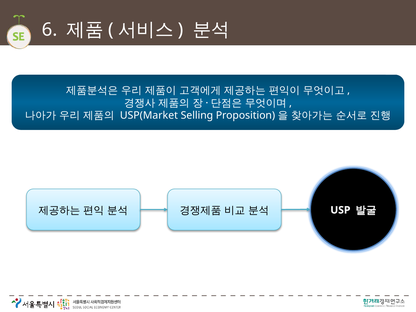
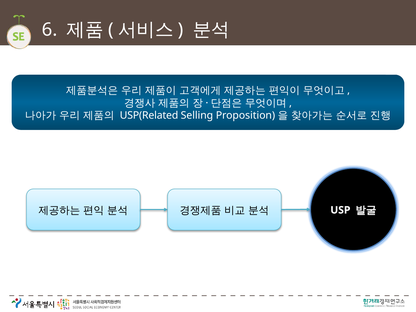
USP(Market: USP(Market -> USP(Related (149, 115)
